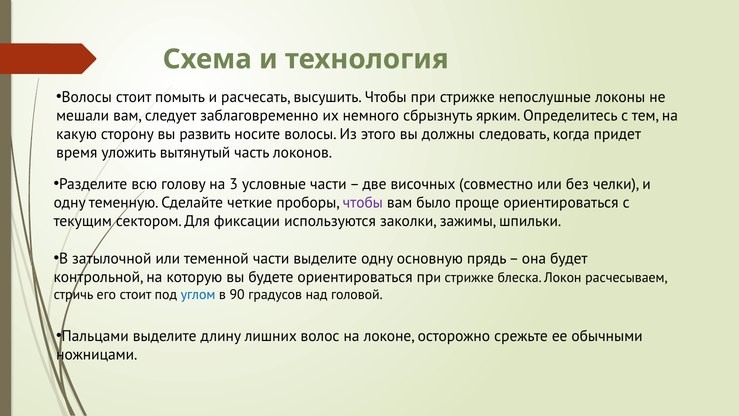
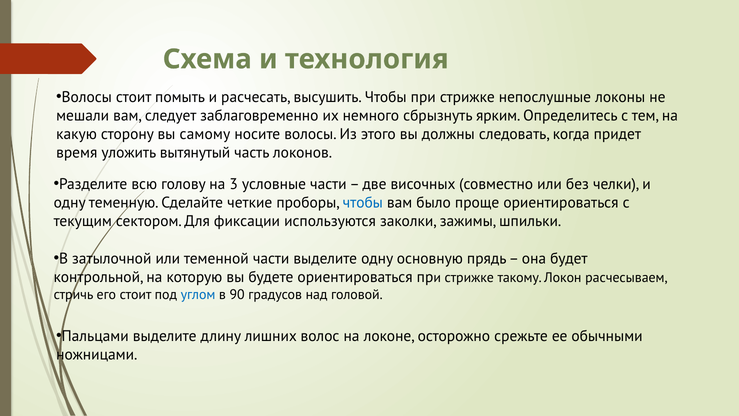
развить: развить -> самому (205, 134)
чтобы colour: purple -> blue (363, 202)
блеска: блеска -> такому (520, 277)
